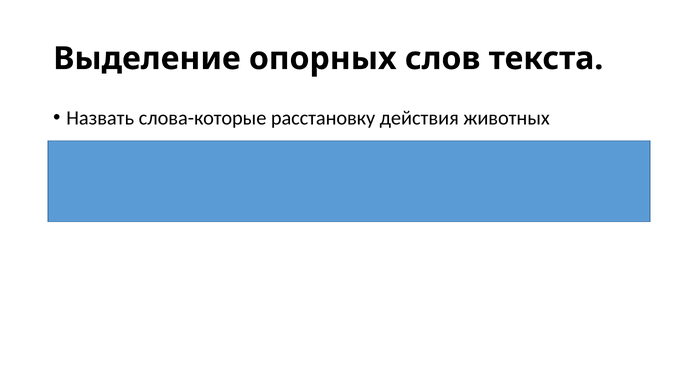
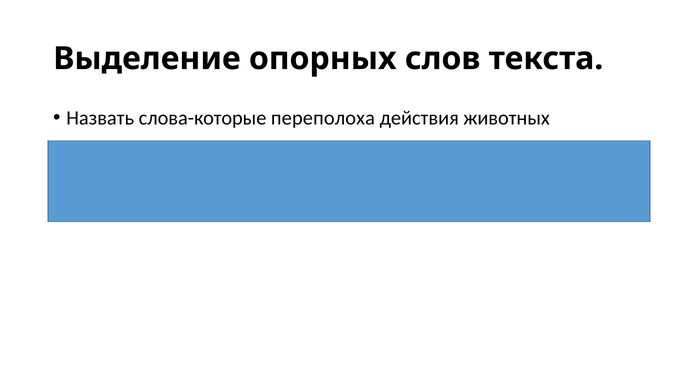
расстановку: расстановку -> переполоха (323, 118)
